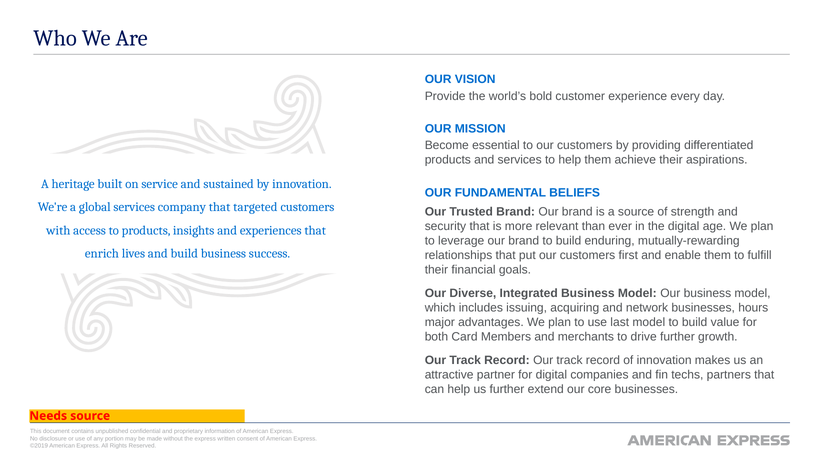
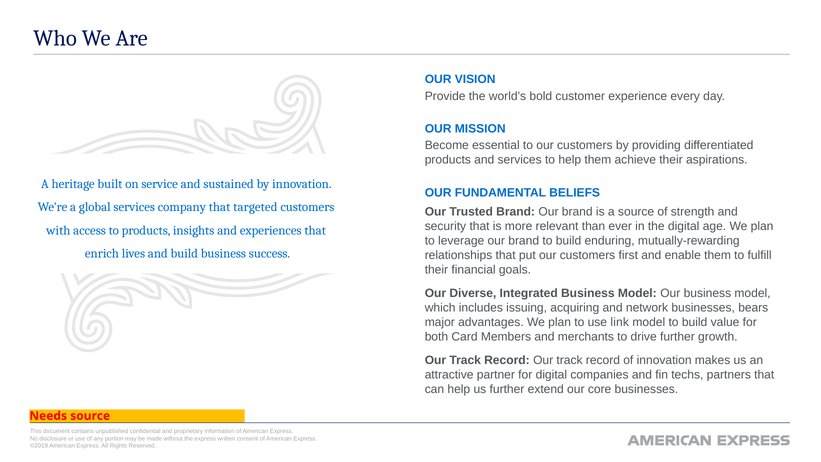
hours: hours -> bears (753, 307)
last: last -> link (620, 322)
